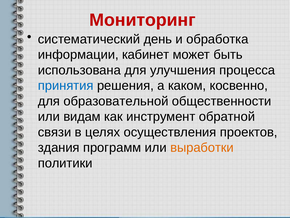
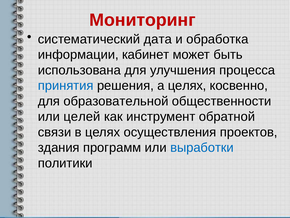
день: день -> дата (158, 39)
а каком: каком -> целях (187, 85)
видам: видам -> целей (82, 116)
выработки colour: orange -> blue (202, 147)
